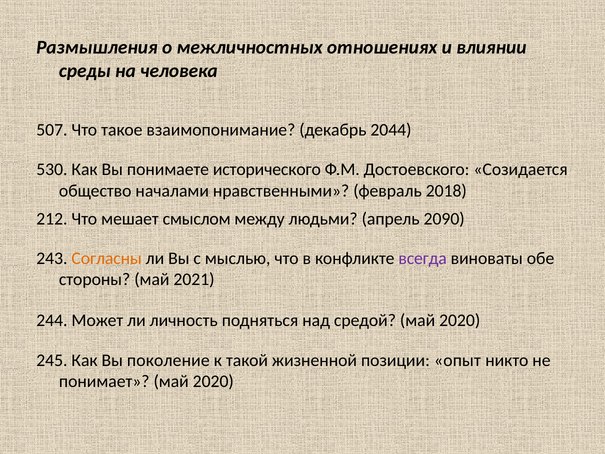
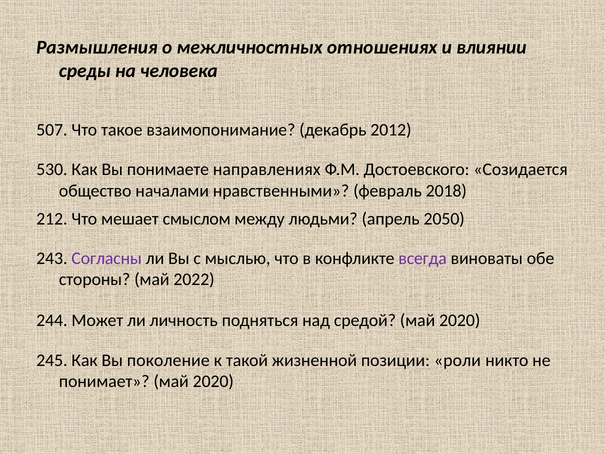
2044: 2044 -> 2012 (391, 130)
исторического: исторического -> направлениях (267, 170)
2090: 2090 -> 2050 (444, 219)
Согласны colour: orange -> purple (107, 258)
2021: 2021 -> 2022 (194, 279)
опыт: опыт -> роли (457, 360)
